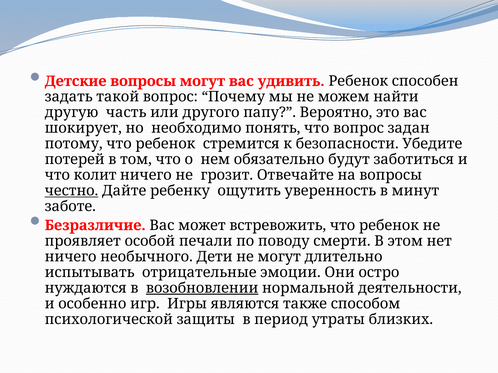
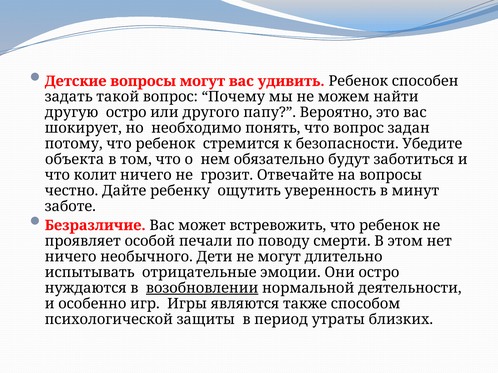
другую часть: часть -> остро (126, 113)
потерей: потерей -> объекта (75, 160)
честно underline: present -> none (71, 191)
